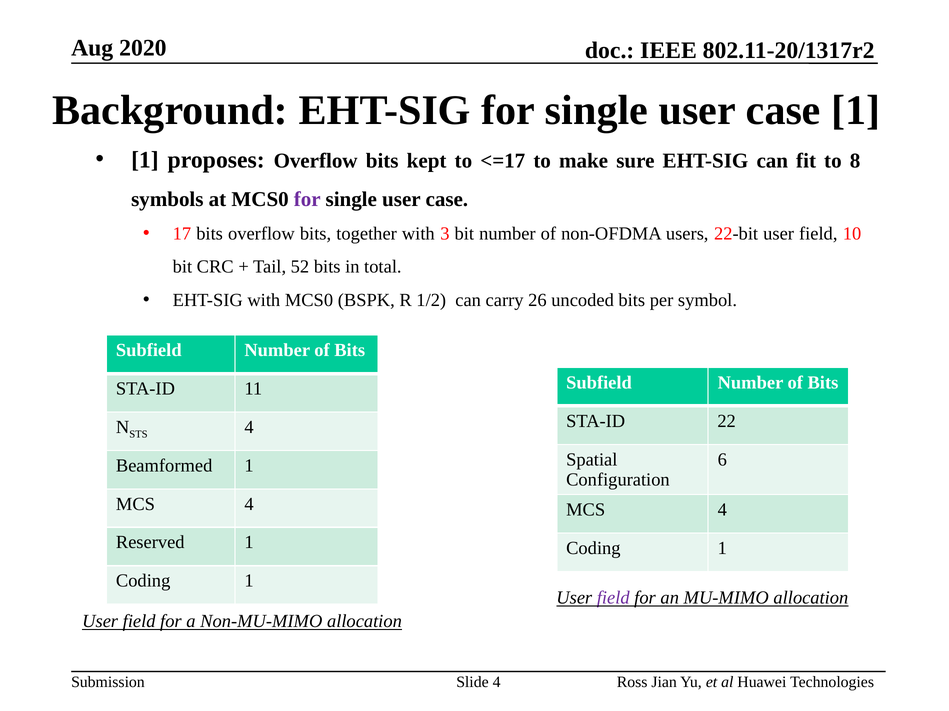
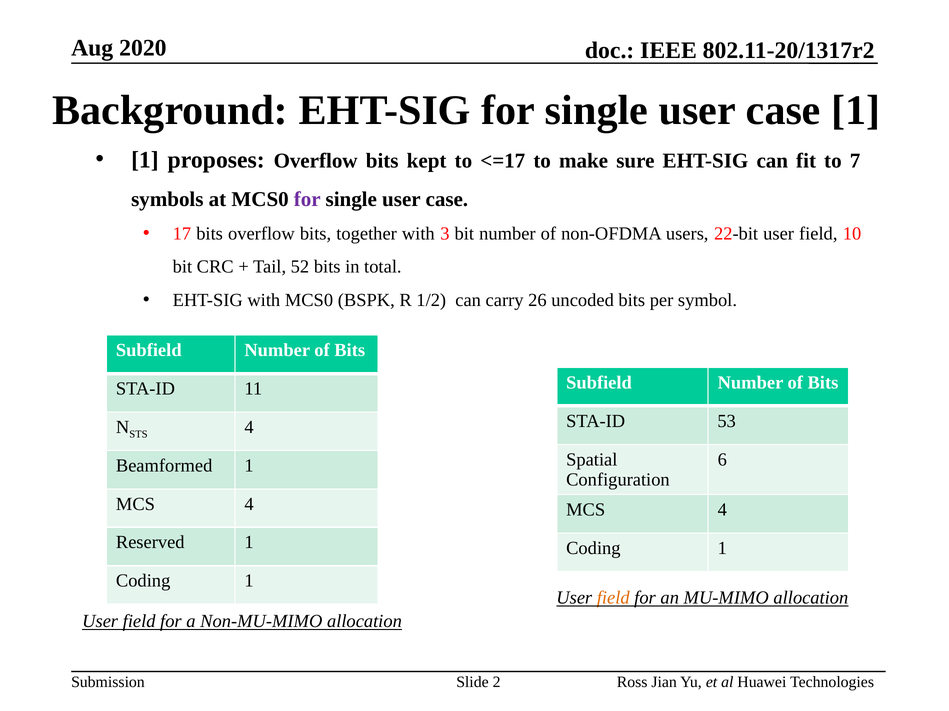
8: 8 -> 7 (855, 161)
22: 22 -> 53 (727, 421)
field colour: purple -> orange (613, 598)
Slide 4: 4 -> 2 (497, 683)
